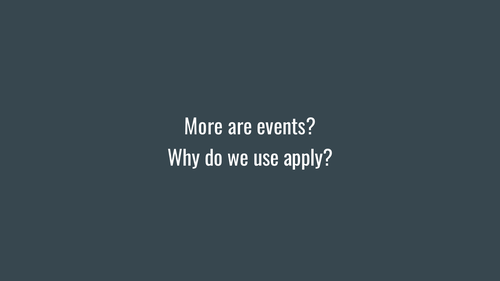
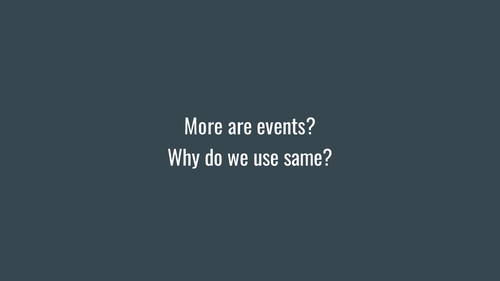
apply: apply -> same (308, 159)
